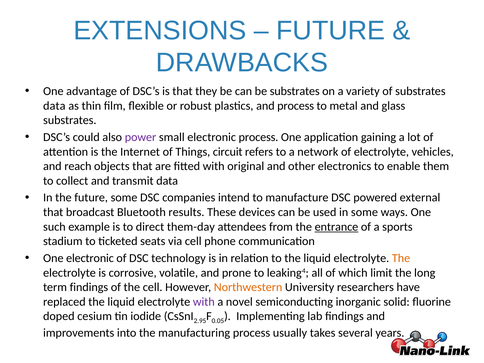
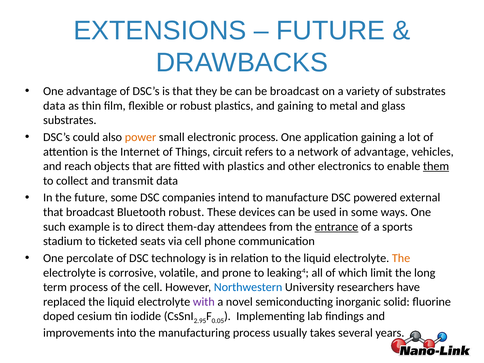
be substrates: substrates -> broadcast (295, 91)
and process: process -> gaining (296, 106)
power colour: purple -> orange (141, 137)
of electrolyte: electrolyte -> advantage (381, 152)
with original: original -> plastics (246, 166)
them underline: none -> present (436, 166)
Bluetooth results: results -> robust (186, 212)
One electronic: electronic -> percolate (90, 258)
term findings: findings -> process (89, 287)
Northwestern colour: orange -> blue (248, 287)
